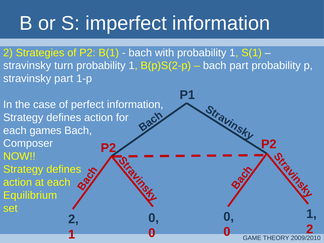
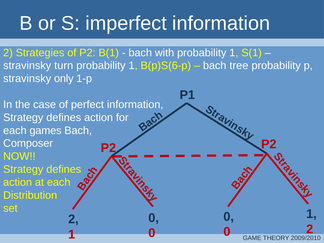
B(p)S(2-p: B(p)S(2-p -> B(p)S(6-p (166, 66)
bach part: part -> tree (239, 66)
stravinsky part: part -> only (64, 79)
Equilibrium: Equilibrium -> Distribution (30, 195)
